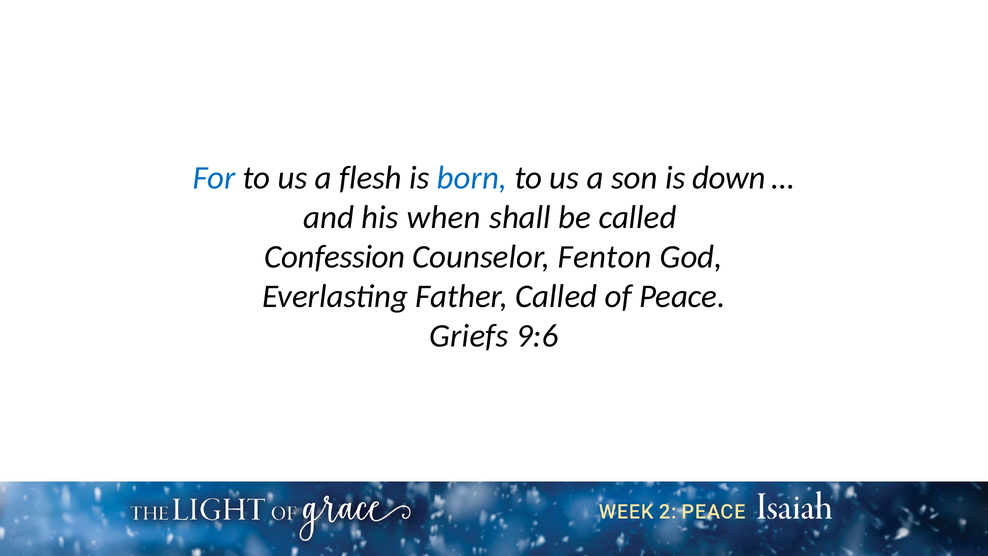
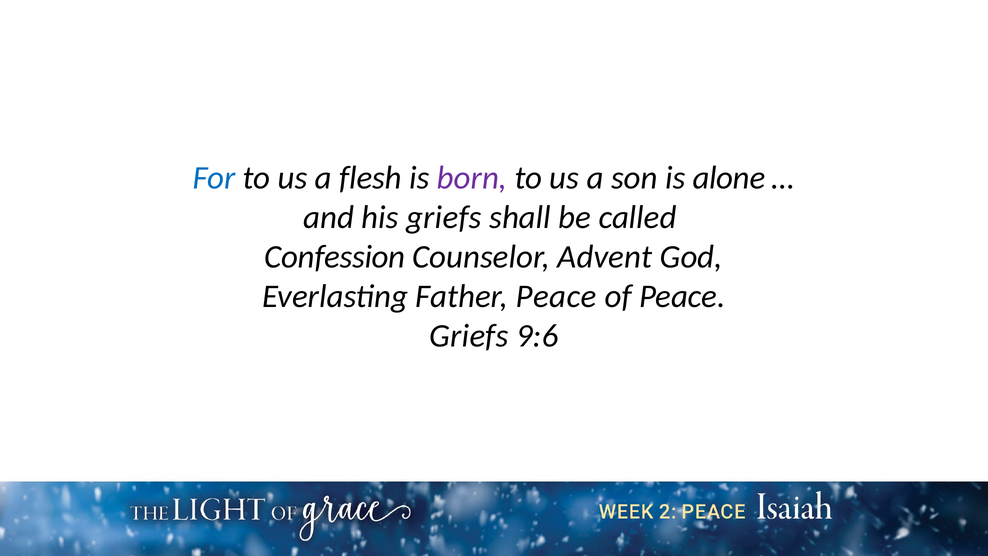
born colour: blue -> purple (472, 178)
down: down -> alone (729, 178)
his when: when -> griefs (444, 217)
Fenton: Fenton -> Advent (605, 257)
Father Called: Called -> Peace (556, 296)
